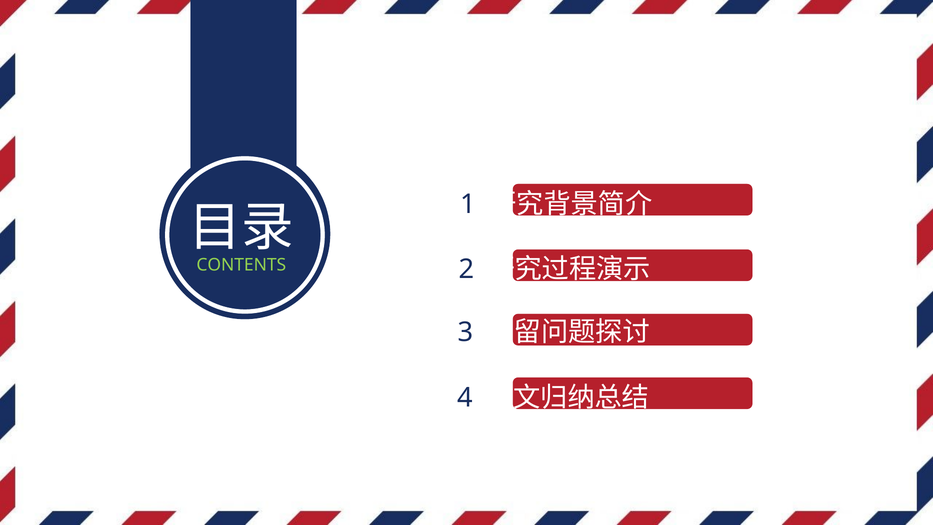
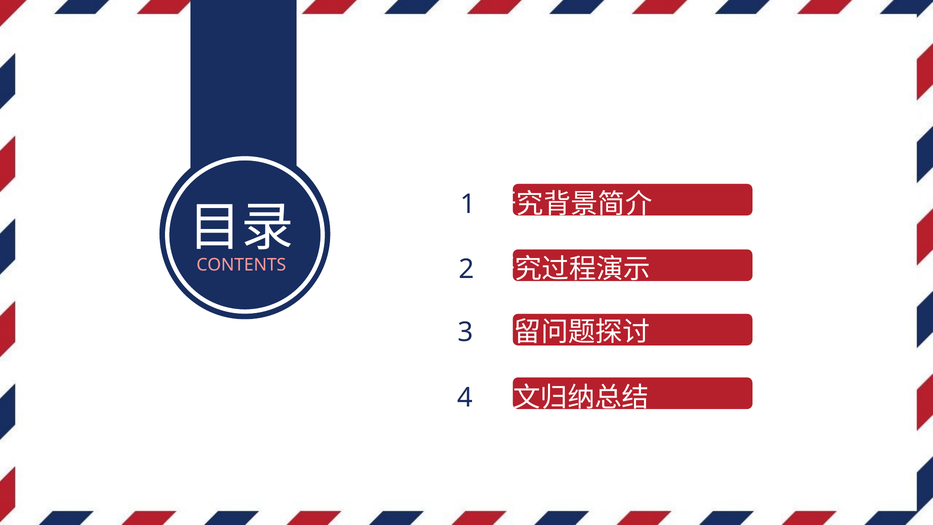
CONTENTS colour: light green -> pink (241, 265)
